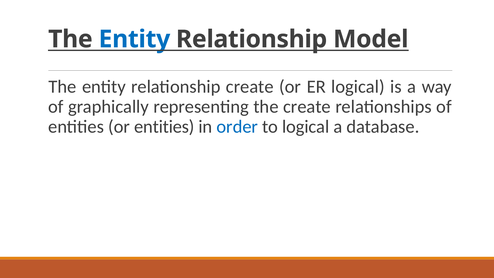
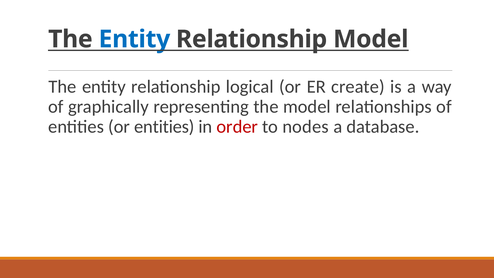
relationship create: create -> logical (250, 87)
ER logical: logical -> create (358, 87)
the create: create -> model (307, 107)
order colour: blue -> red (237, 127)
to logical: logical -> nodes (306, 127)
